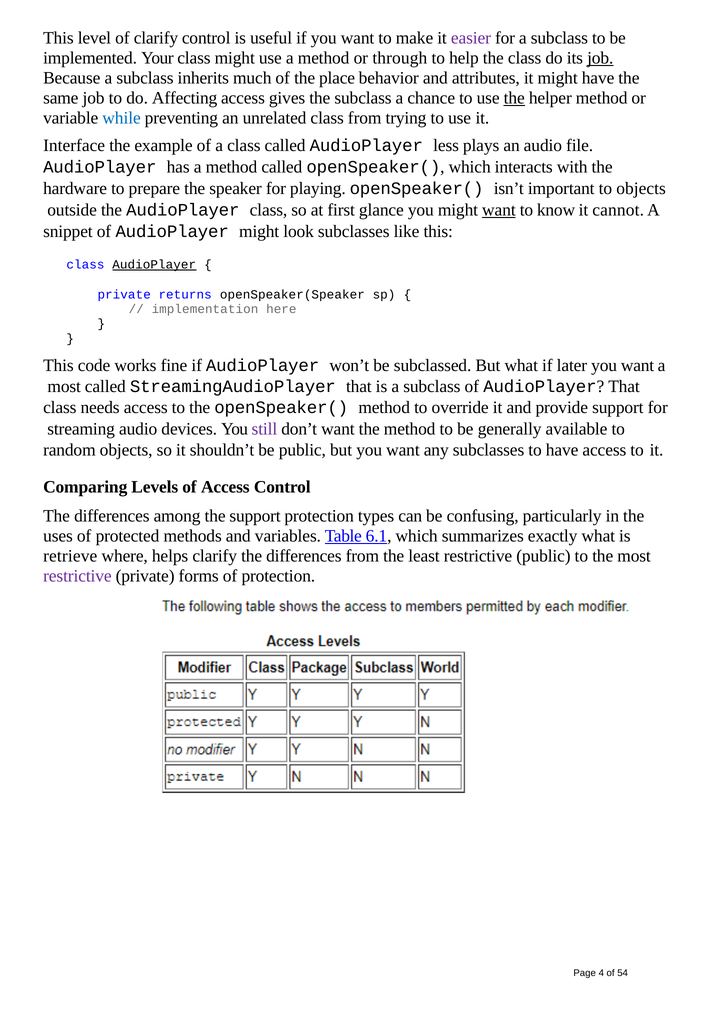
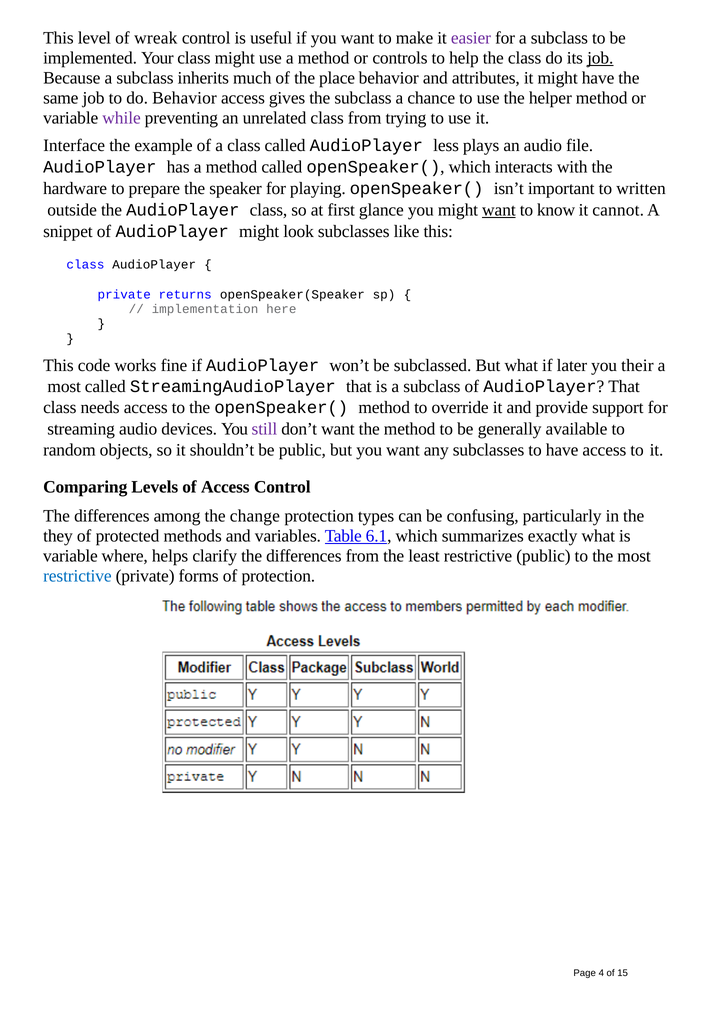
of clarify: clarify -> wreak (156, 38)
through: through -> controls (400, 58)
do Affecting: Affecting -> Behavior (184, 98)
the underline: present -> none (514, 98)
while colour: blue -> purple (122, 118)
to objects: objects -> written (641, 188)
AudioPlayer underline: present -> none (154, 264)
later you want: want -> their (637, 365)
the support: support -> change (255, 516)
uses: uses -> they (58, 536)
retrieve: retrieve -> variable (70, 556)
restrictive colour: purple -> blue (77, 576)
54: 54 -> 15 (623, 973)
